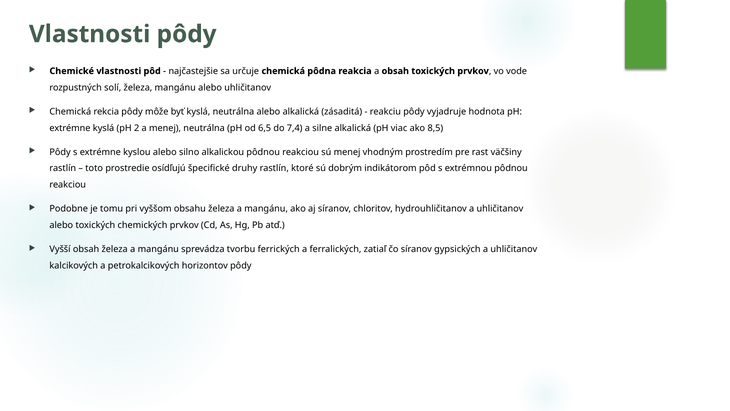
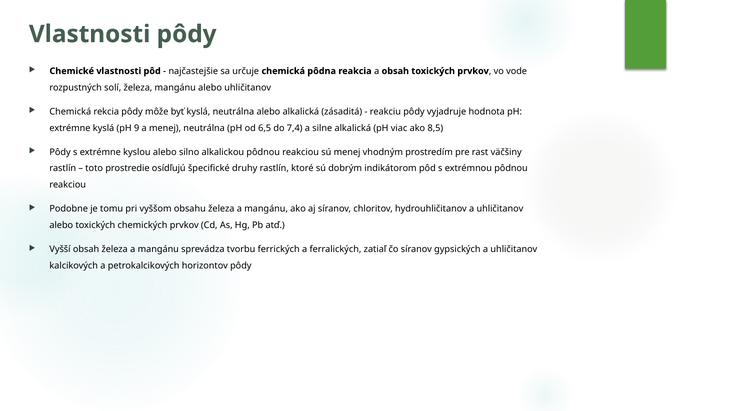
2: 2 -> 9 (137, 128)
